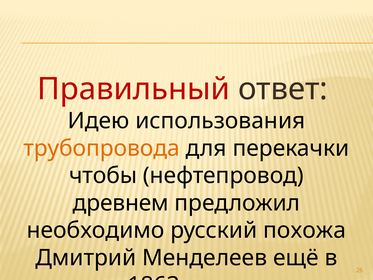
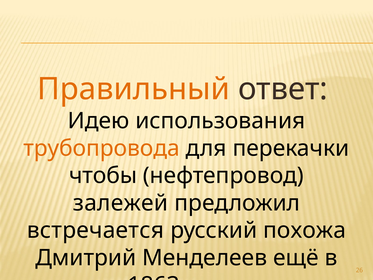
Правильный colour: red -> orange (134, 89)
древнем: древнем -> залежей (121, 203)
необходимо: необходимо -> встречается (95, 230)
